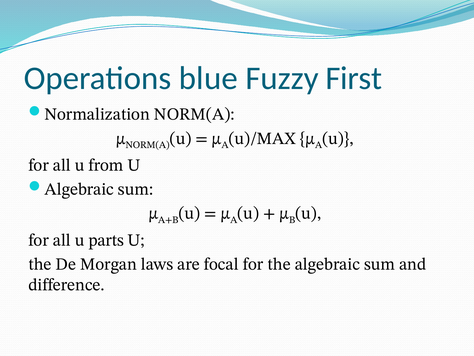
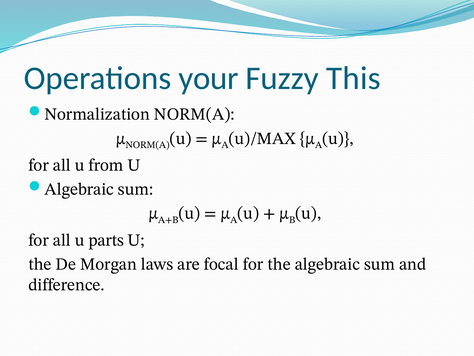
blue: blue -> your (209, 78)
First: First -> This (353, 78)
